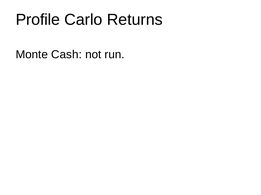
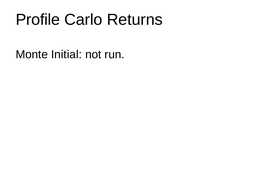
Cash: Cash -> Initial (67, 55)
